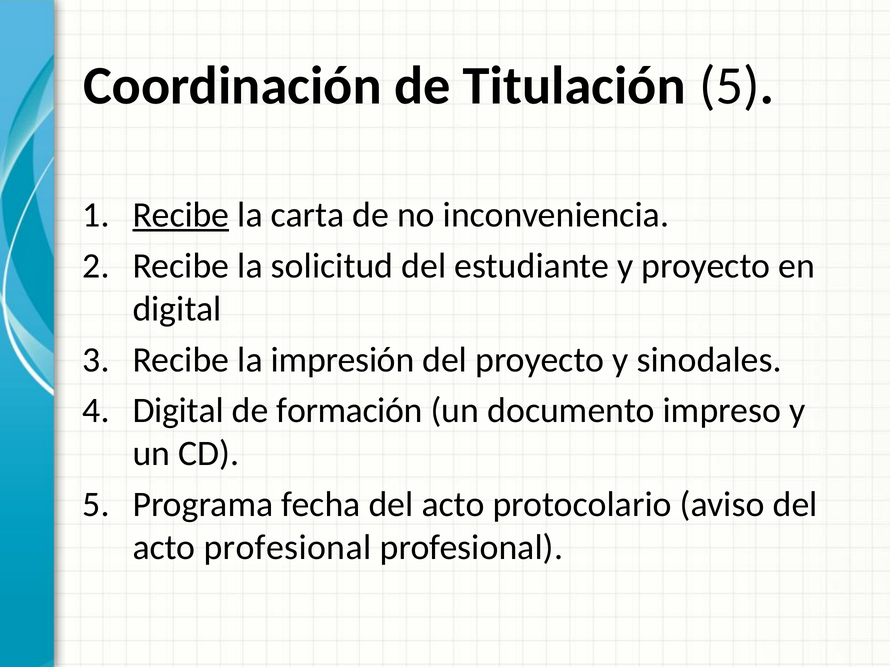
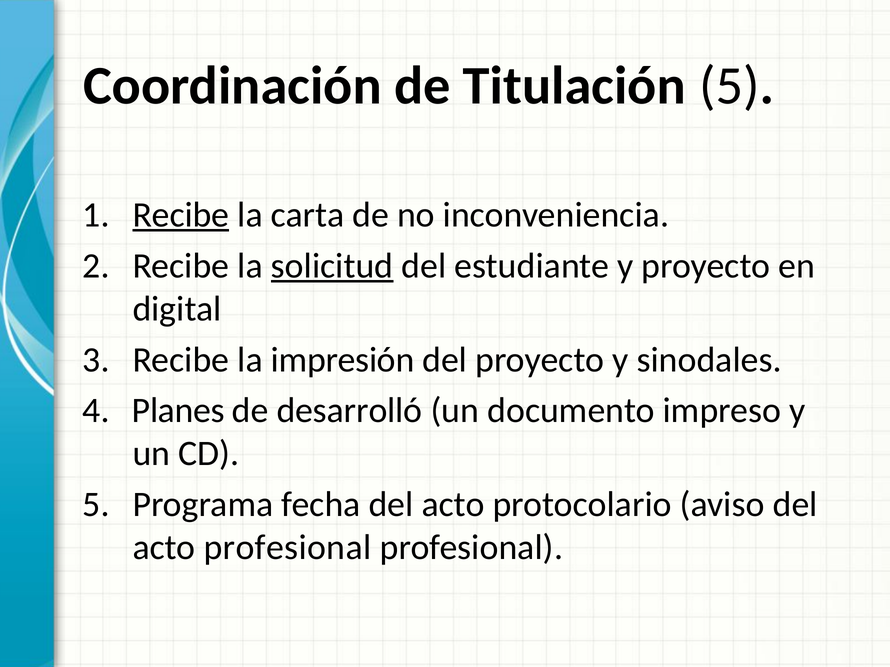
solicitud underline: none -> present (332, 266)
Digital: Digital -> Planes (178, 411)
formación: formación -> desarrolló (349, 411)
